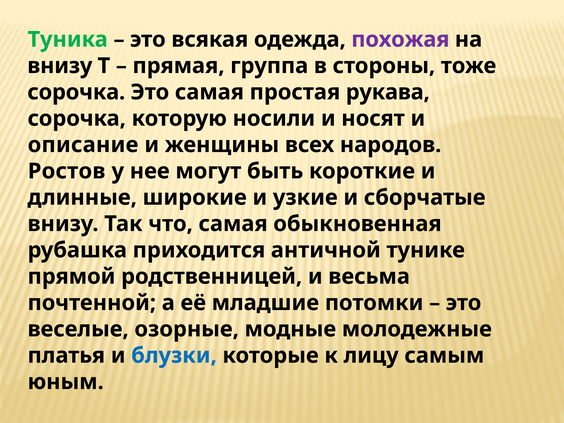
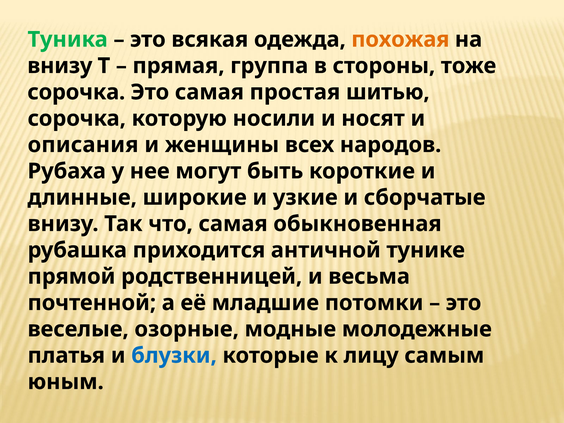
похожая colour: purple -> orange (400, 39)
рукава: рукава -> шитью (388, 92)
описание: описание -> описания (83, 145)
Ростов: Ростов -> Рубаха (67, 171)
